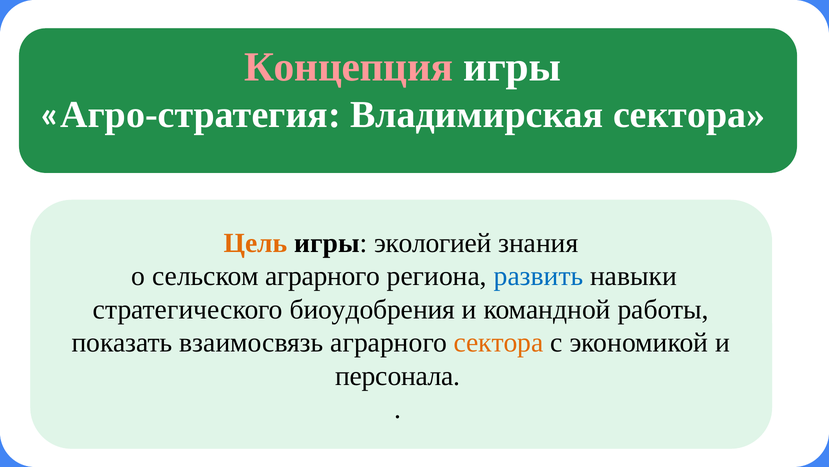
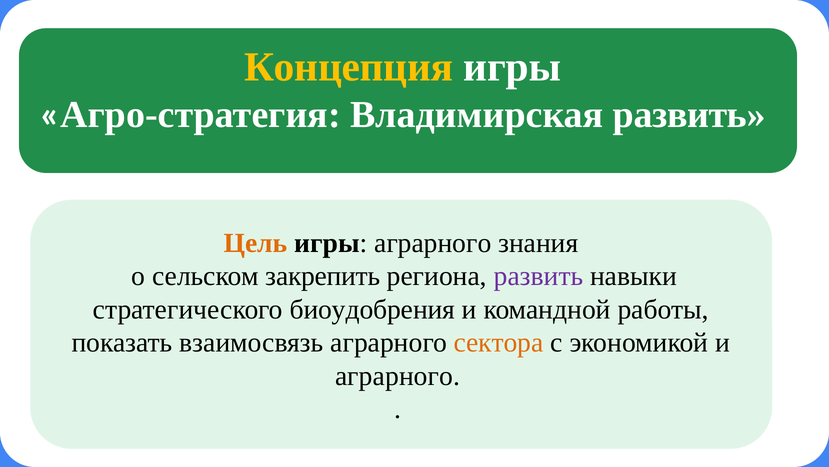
Концепция colour: pink -> yellow (349, 67)
Владимирская сектора: сектора -> развить (689, 114)
игры экологией: экологией -> аграрного (433, 243)
сельском аграрного: аграрного -> закрепить (323, 276)
развить colour: blue -> purple (539, 276)
персонала: персонала -> аграрного (398, 375)
